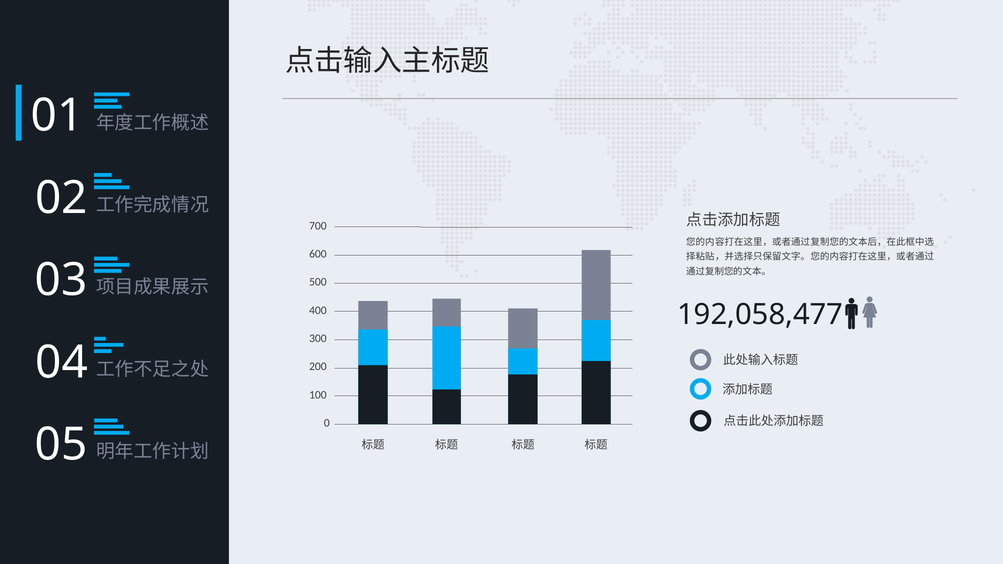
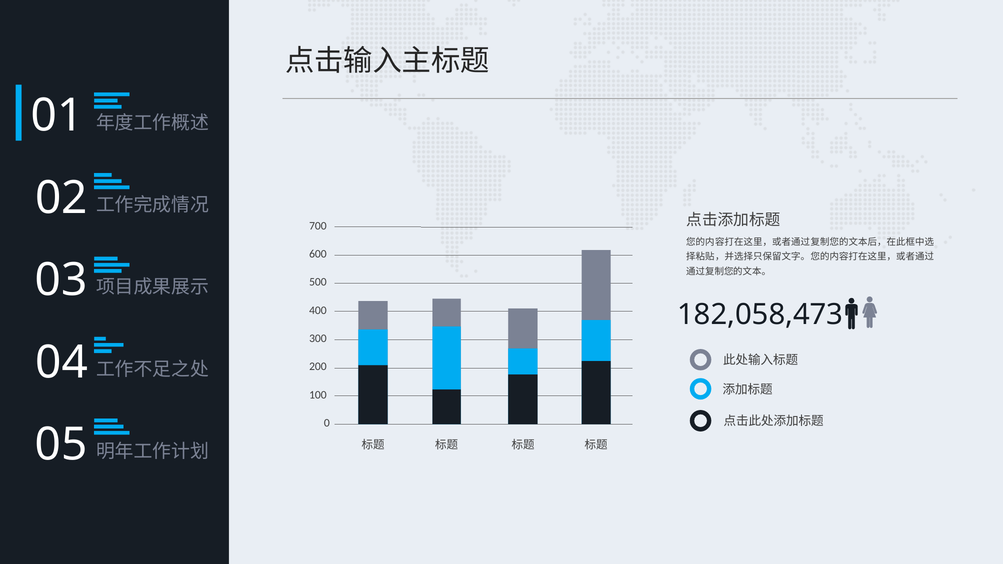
192,058,477: 192,058,477 -> 182,058,473 (760, 315)
